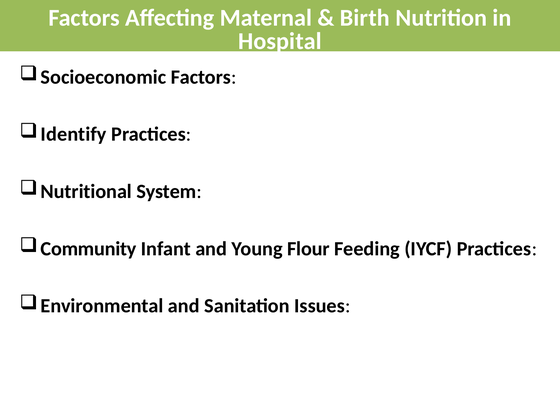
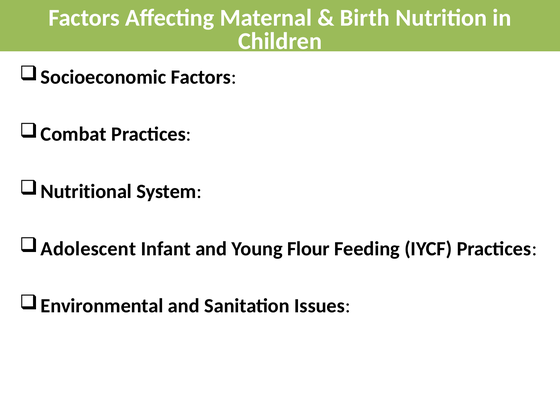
Hospital: Hospital -> Children (280, 41)
Identify: Identify -> Combat (74, 134)
Community: Community -> Adolescent (88, 249)
